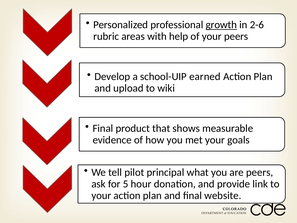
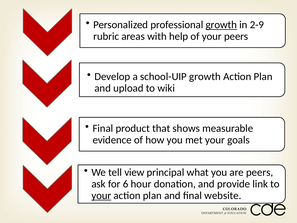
2-6: 2-6 -> 2-9 (257, 25)
school-UIP earned: earned -> growth (205, 77)
pilot: pilot -> view (134, 172)
5: 5 -> 6 (126, 184)
your underline: none -> present (101, 195)
